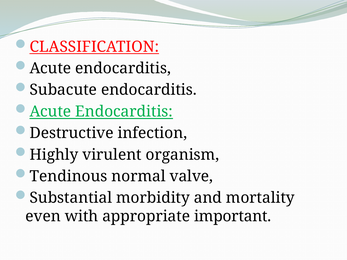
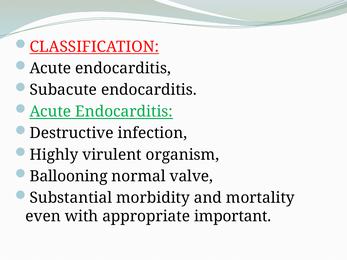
Tendinous: Tendinous -> Ballooning (69, 176)
